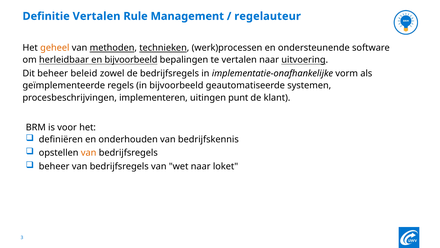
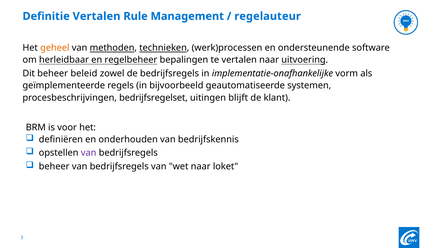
en bijvoorbeeld: bijvoorbeeld -> regelbeheer (131, 60)
implementeren: implementeren -> bedrijfsregelset (153, 97)
punt: punt -> blijft (238, 97)
van colour: orange -> purple (89, 153)
